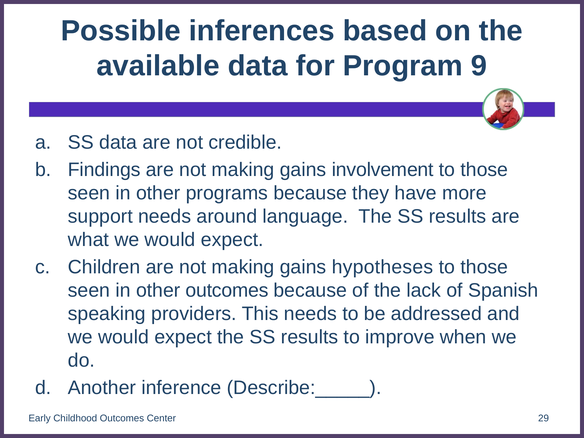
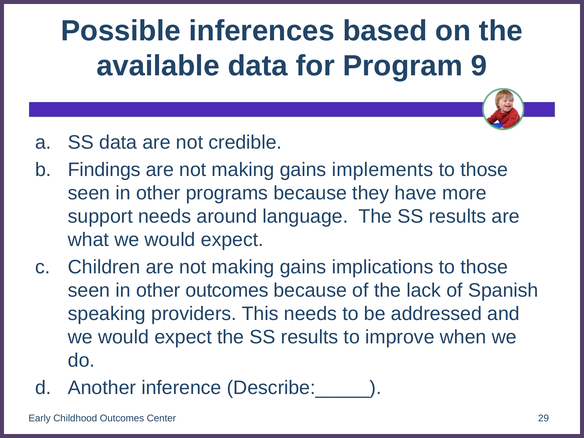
involvement: involvement -> implements (383, 170)
hypotheses: hypotheses -> implications (383, 267)
